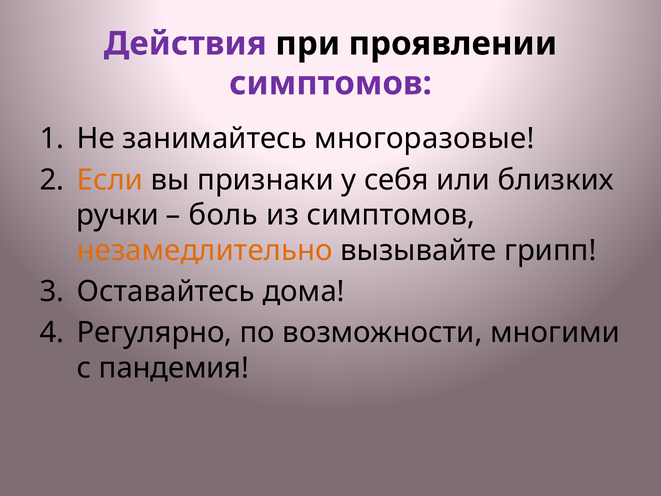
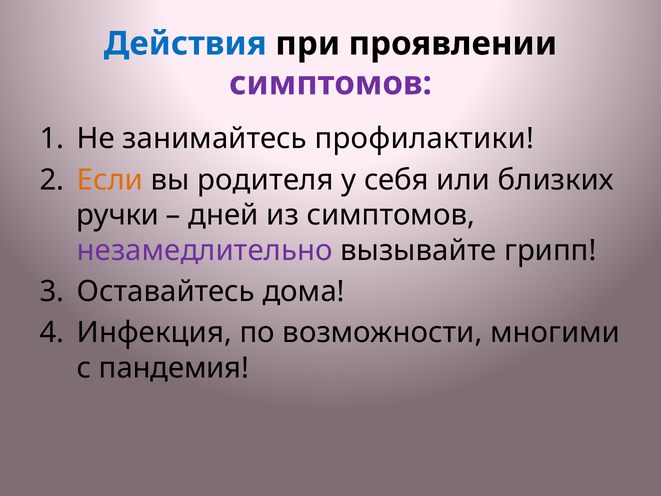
Действия colour: purple -> blue (185, 44)
многоразовые: многоразовые -> профилактики (424, 139)
признаки: признаки -> родителя (265, 180)
боль: боль -> дней (223, 215)
незамедлительно colour: orange -> purple (205, 250)
Регулярно: Регулярно -> Инфекция (154, 333)
